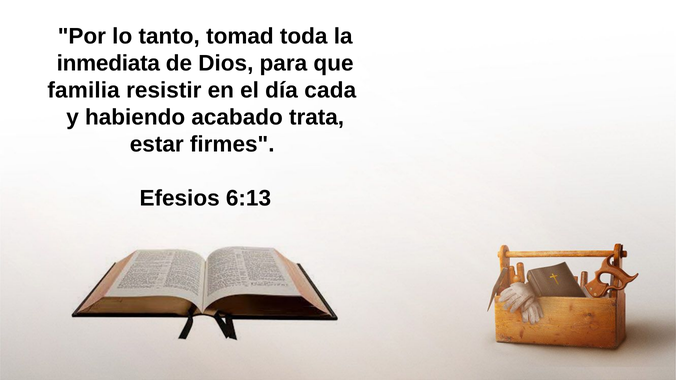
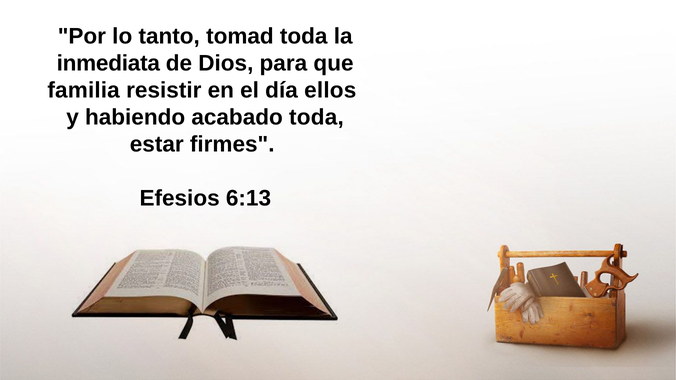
cada: cada -> ellos (330, 90)
acabado trata: trata -> toda (316, 117)
